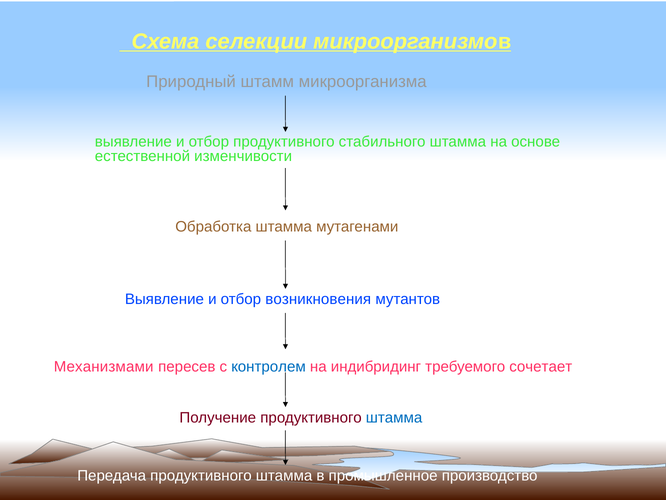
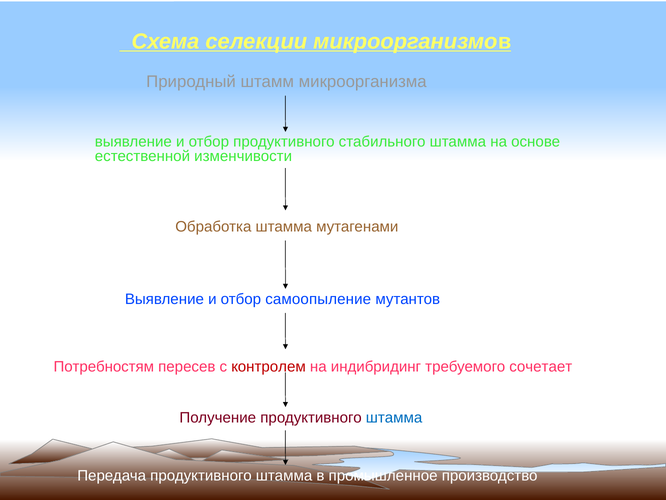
возникновения: возникновения -> самоопыление (318, 299)
Механизмами: Механизмами -> Потребностям (104, 367)
контролем colour: blue -> red (269, 367)
